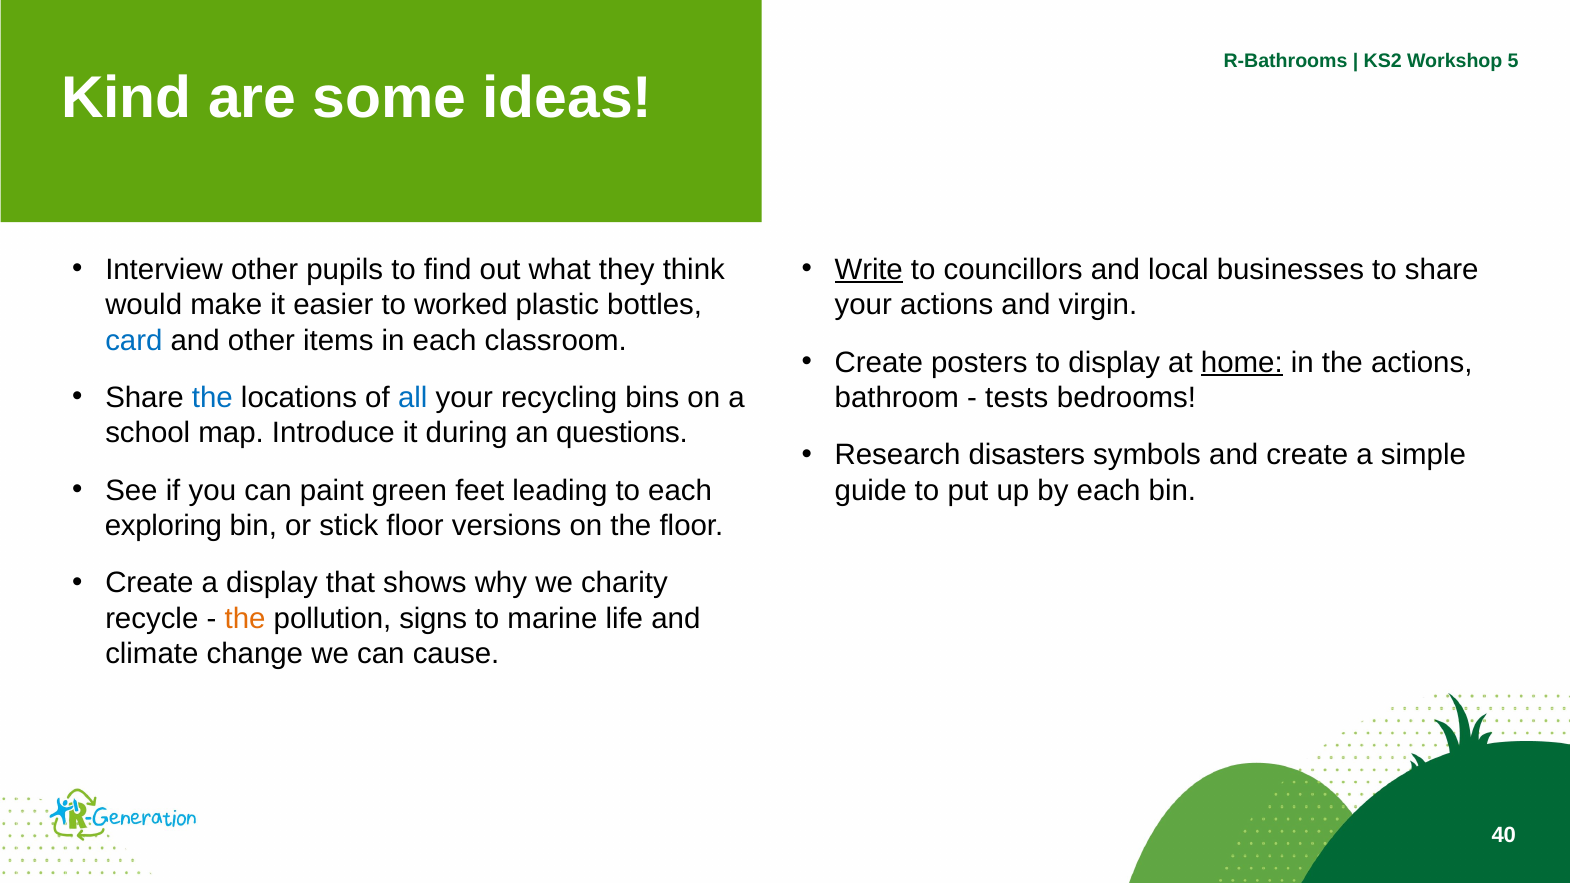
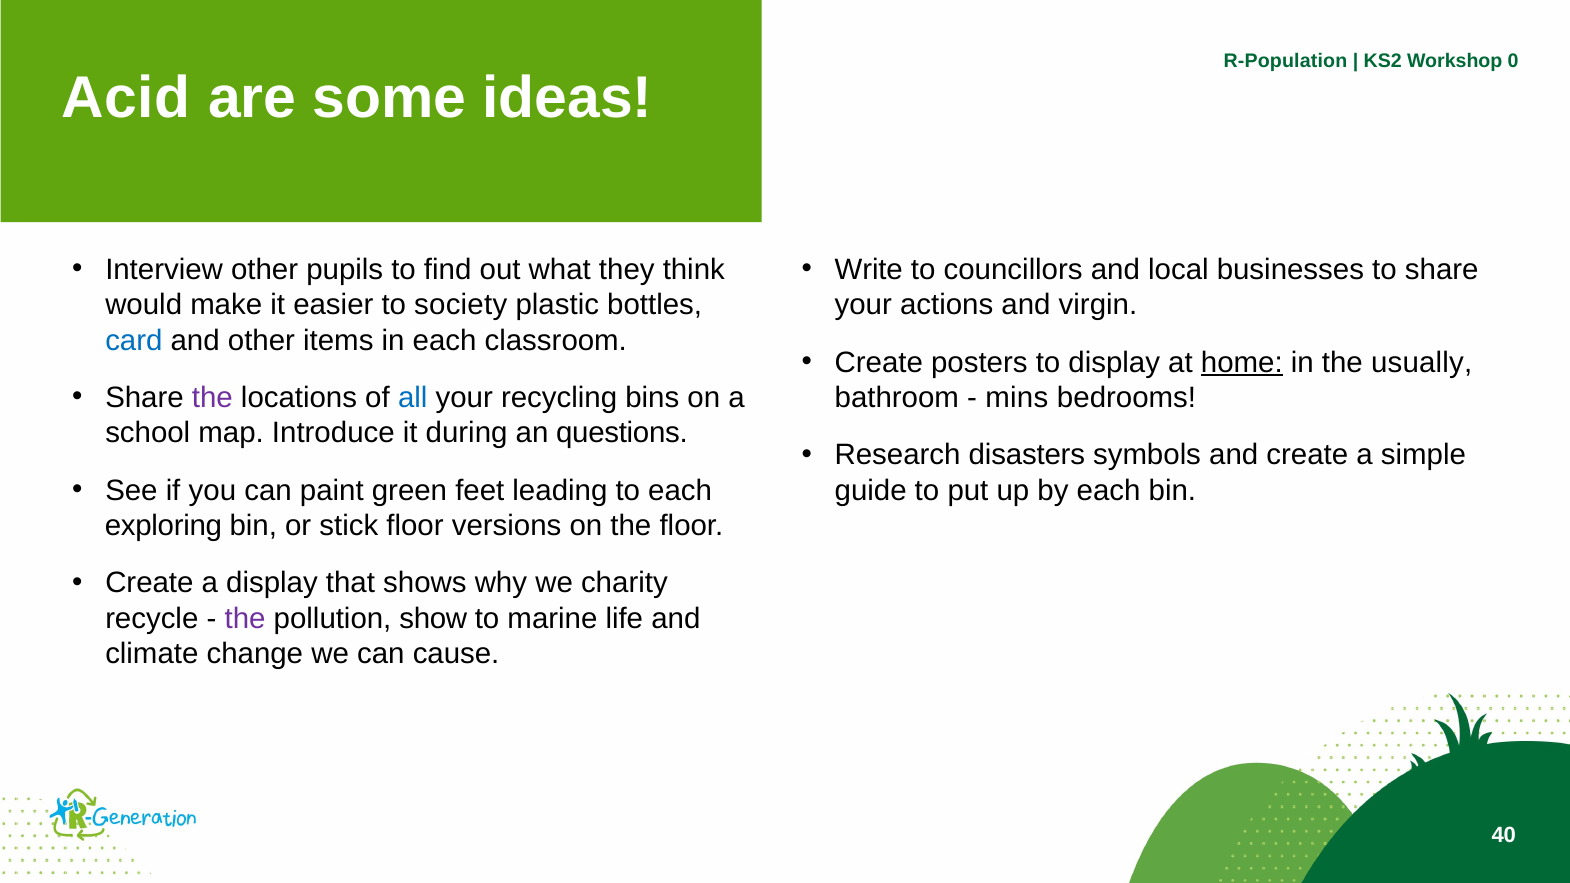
R-Bathrooms: R-Bathrooms -> R-Population (1285, 61)
5: 5 -> 0 (1513, 61)
Kind: Kind -> Acid (126, 98)
Write underline: present -> none (869, 270)
worked: worked -> society (461, 305)
the actions: actions -> usually (1422, 362)
the colour: blue -> purple (212, 398)
tests: tests -> mins (1017, 398)
the colour: orange -> purple (245, 619)
signs: signs -> show (433, 619)
